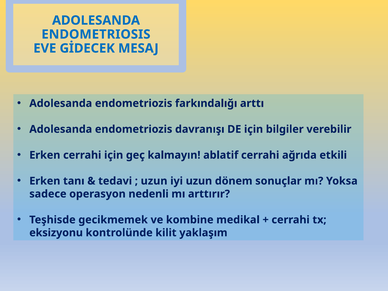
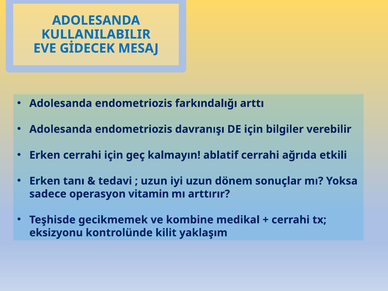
ENDOMETRIOSIS: ENDOMETRIOSIS -> KULLANILABILIR (96, 34)
nedenli: nedenli -> vitamin (149, 194)
